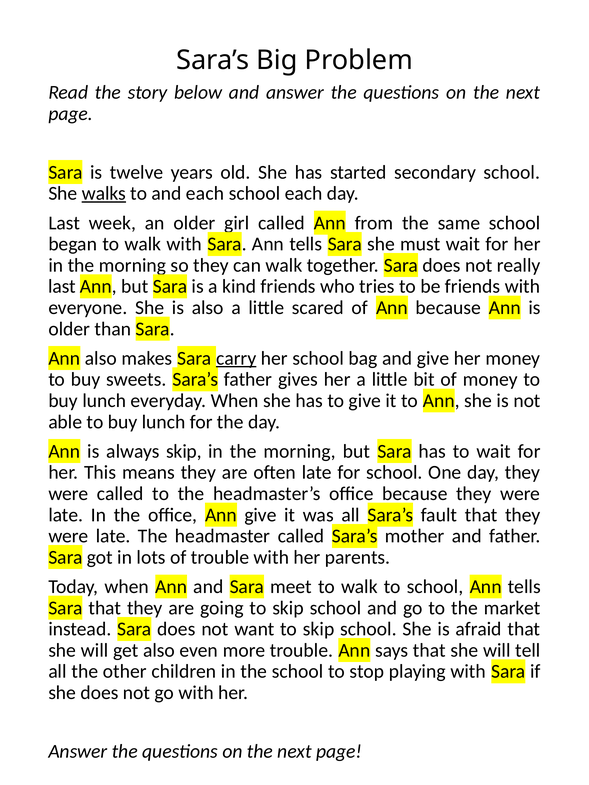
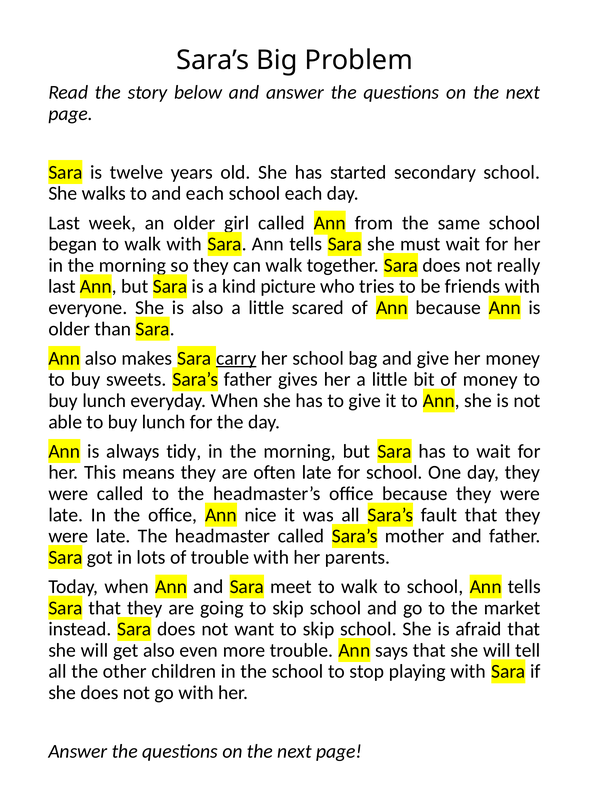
walks underline: present -> none (104, 194)
kind friends: friends -> picture (288, 287)
always skip: skip -> tidy (184, 451)
Ann give: give -> nice (261, 515)
